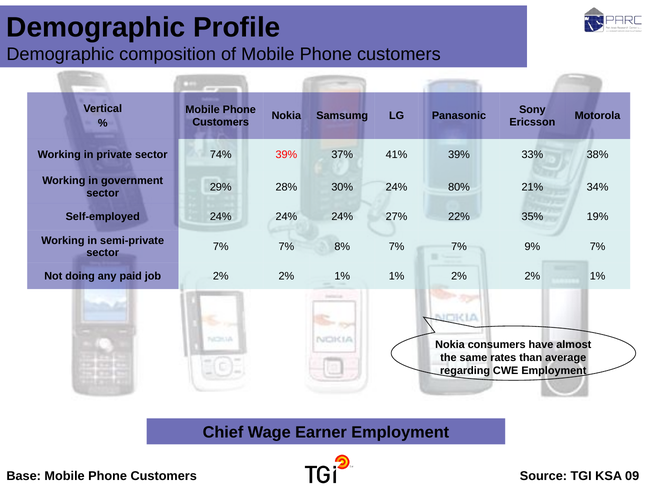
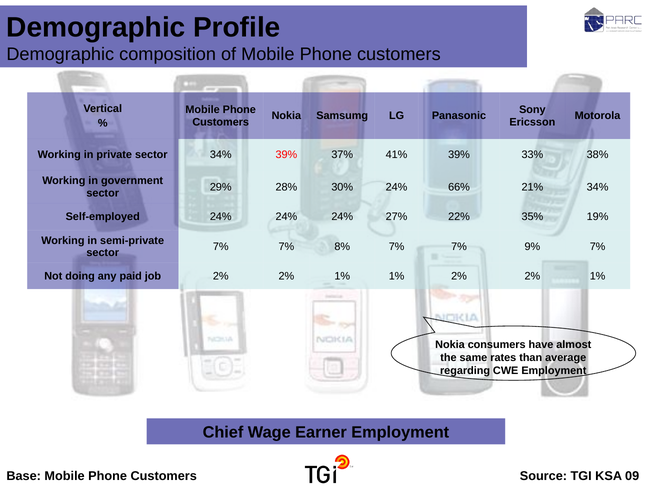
sector 74%: 74% -> 34% (221, 155)
80%: 80% -> 66% (459, 187)
